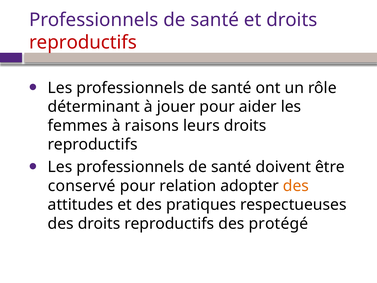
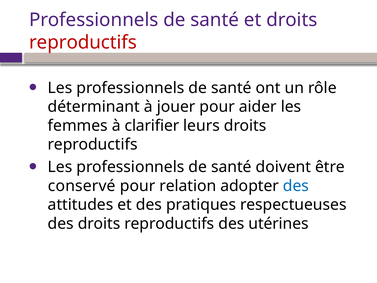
raisons: raisons -> clarifier (152, 126)
des colour: orange -> blue (296, 186)
protégé: protégé -> utérines (279, 223)
